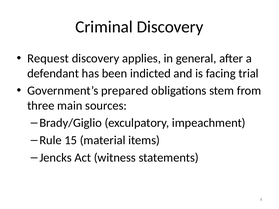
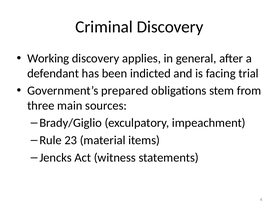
Request: Request -> Working (48, 59)
15: 15 -> 23 (71, 140)
